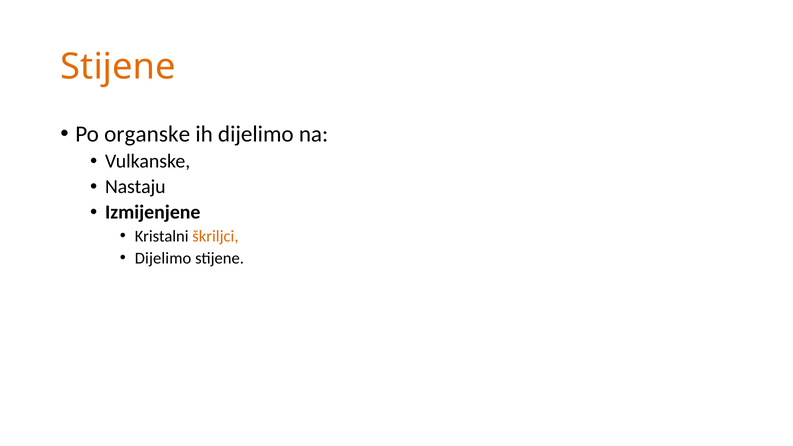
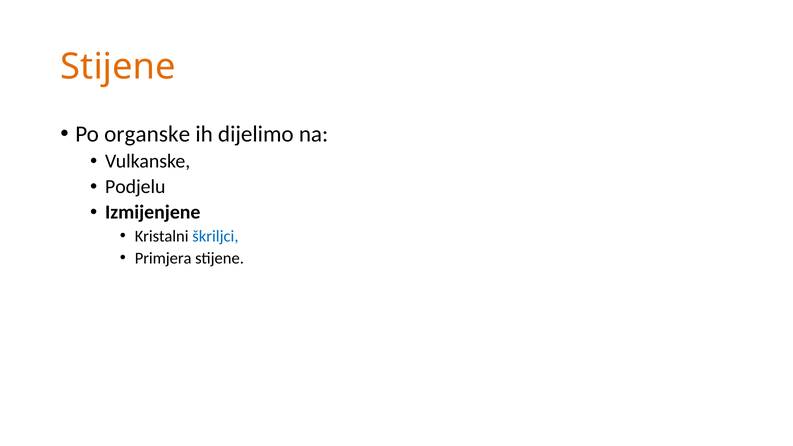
Nastaju: Nastaju -> Podjelu (135, 187)
škriljci colour: orange -> blue (215, 236)
Dijelimo: Dijelimo -> Primjera (163, 258)
